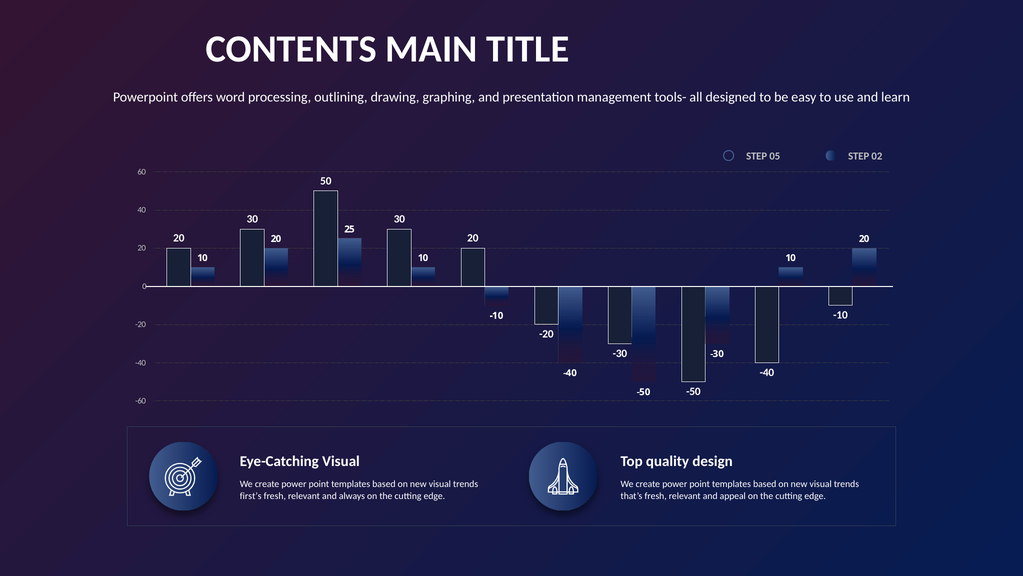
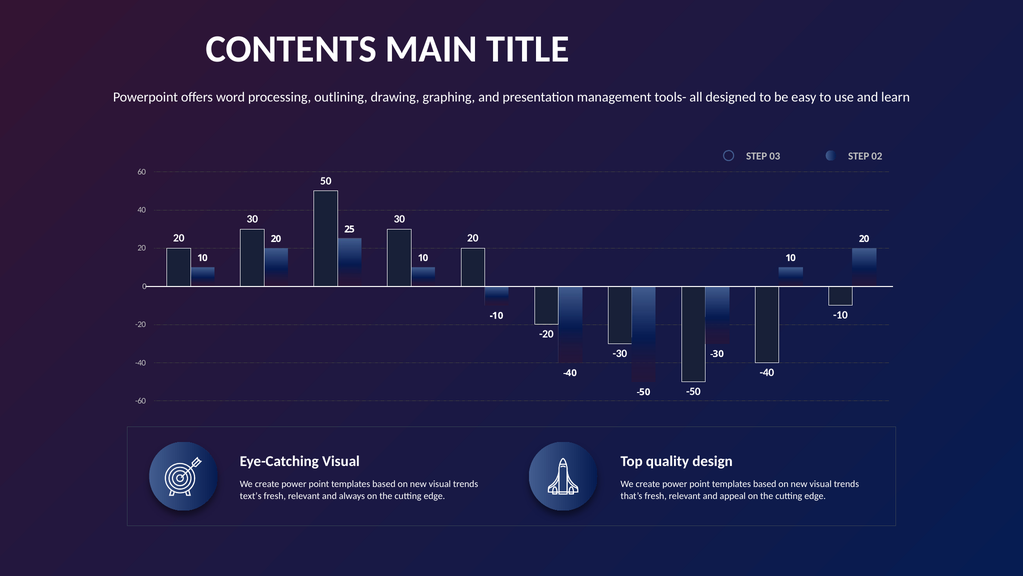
05: 05 -> 03 (775, 156)
first’s: first’s -> text’s (251, 495)
